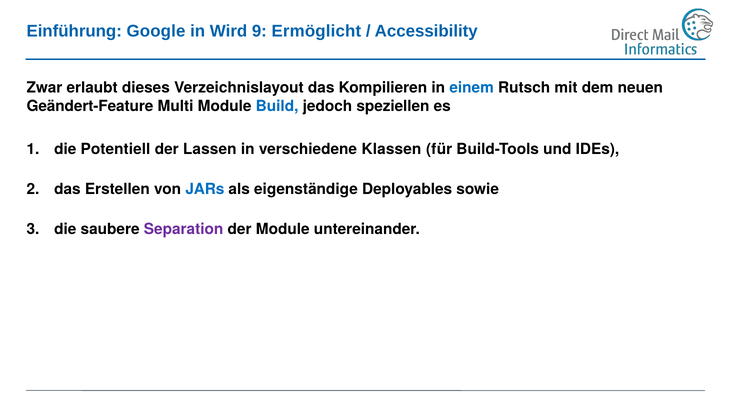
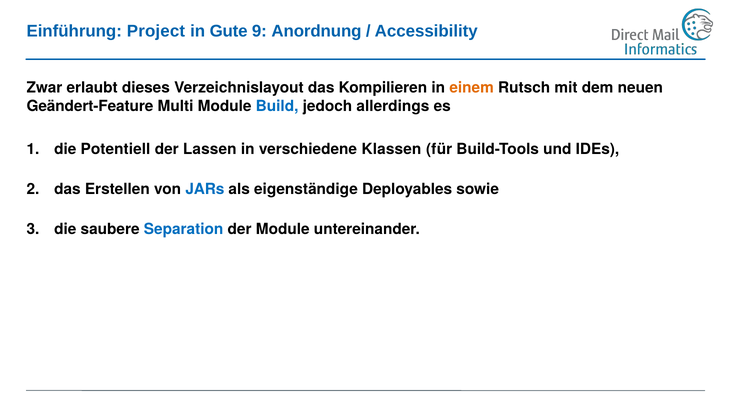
Google: Google -> Project (156, 31)
Wird: Wird -> Gute (229, 31)
Ermöglicht: Ermöglicht -> Anordnung (316, 31)
einem colour: blue -> orange (472, 87)
speziellen: speziellen -> allerdings (393, 106)
Separation colour: purple -> blue (184, 229)
